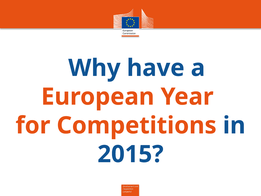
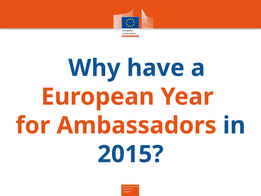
Competitions: Competitions -> Ambassadors (137, 125)
